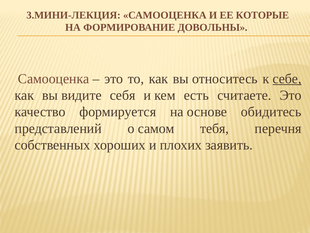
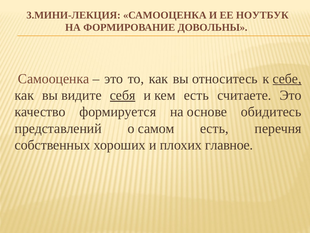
КОТОРЫЕ: КОТОРЫЕ -> НОУТБУК (262, 15)
себя underline: none -> present (123, 95)
самом тебя: тебя -> есть (214, 128)
заявить: заявить -> главное (229, 145)
